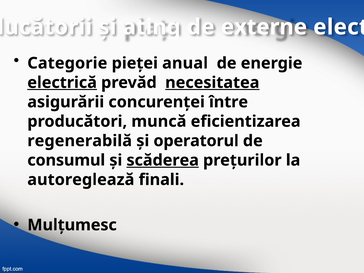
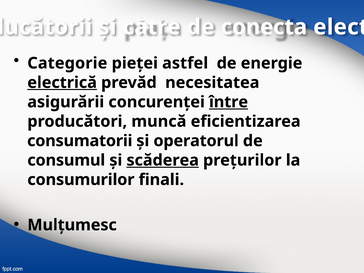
ating: ating -> către (152, 27)
externe: externe -> conecta (264, 27)
anual: anual -> astfel (185, 63)
necesitatea underline: present -> none (212, 83)
între underline: none -> present (229, 102)
regenerabilă: regenerabilă -> consumatorii (80, 141)
autoreglează: autoreglează -> consumurilor (81, 180)
